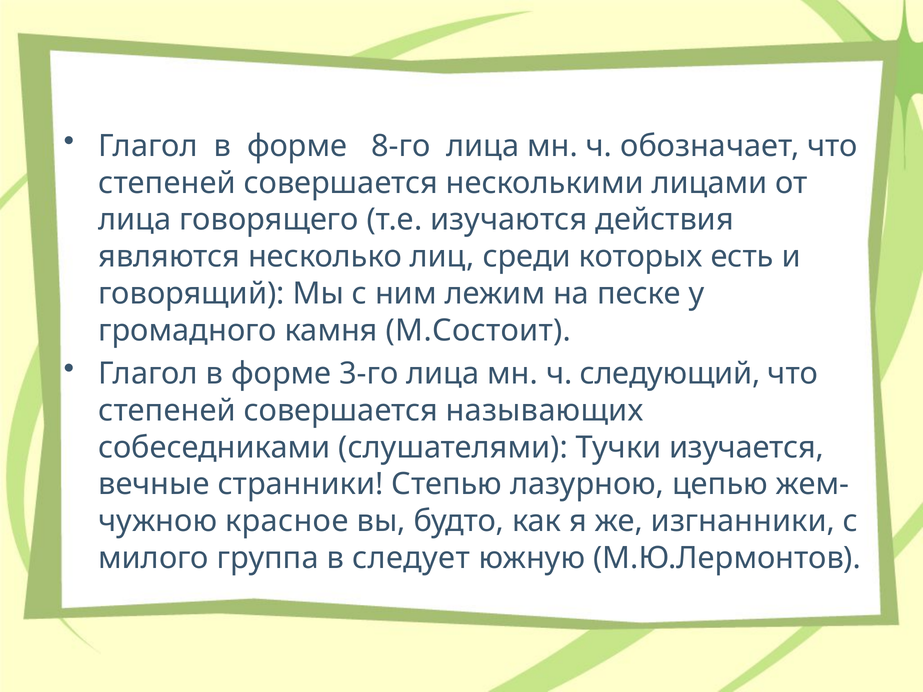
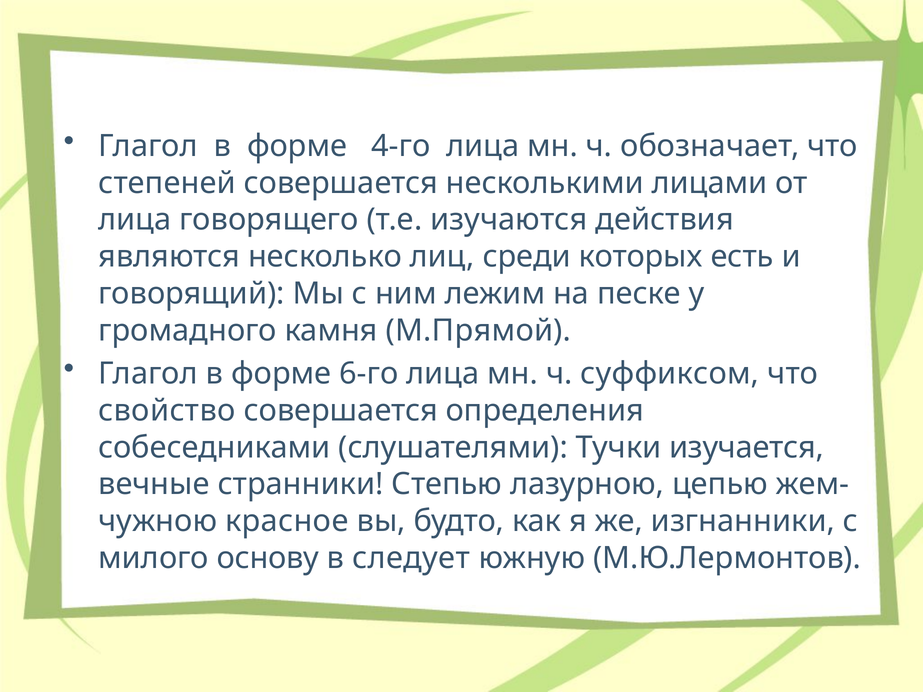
8-го: 8-го -> 4-го (401, 146)
М.Состоит: М.Состоит -> М.Прямой (478, 331)
3-го: 3-го -> 6-го (369, 374)
следующий: следующий -> суффиксом (670, 374)
степеней: степеней -> свойство (167, 411)
называющих: называющих -> определения (545, 411)
группа: группа -> основу (268, 558)
